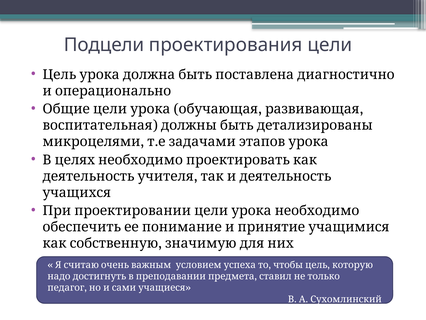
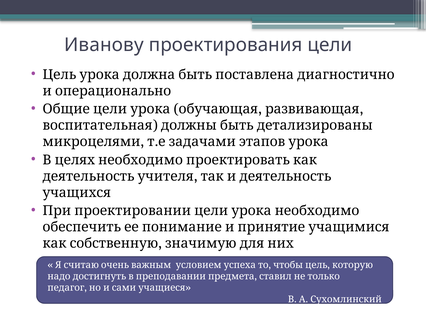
Подцели: Подцели -> Иванову (104, 45)
